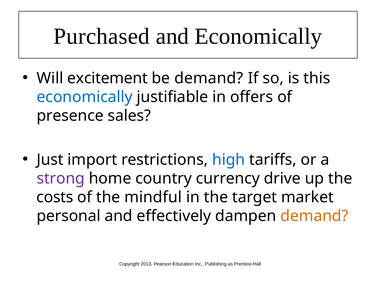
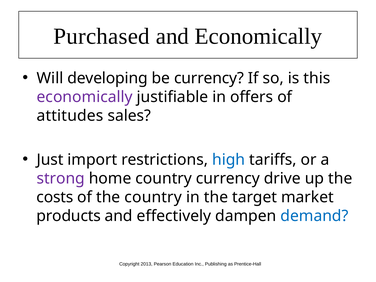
excitement: excitement -> developing (107, 78)
be demand: demand -> currency (209, 78)
economically colour: blue -> purple (85, 97)
presence: presence -> attitudes (70, 116)
the mindful: mindful -> country (153, 197)
personal: personal -> products (69, 216)
demand colour: orange -> blue (314, 216)
